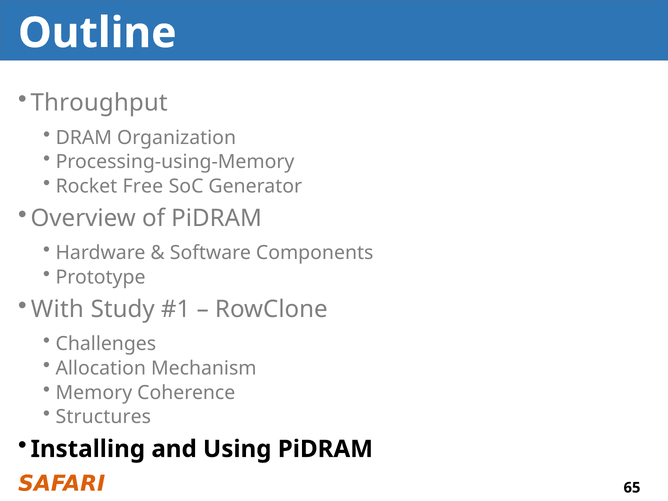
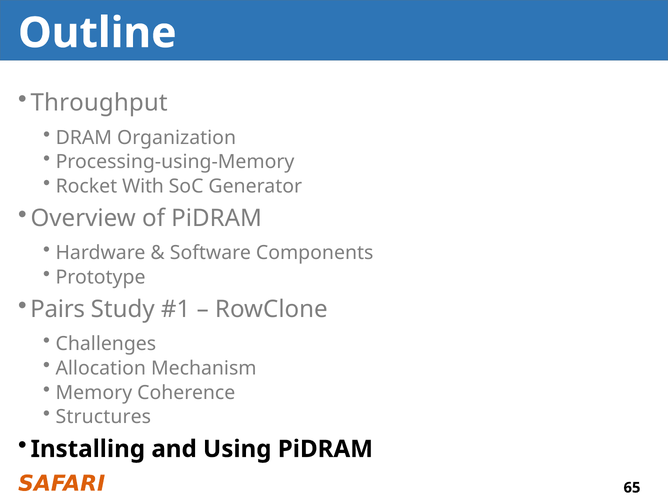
Free: Free -> With (143, 186)
With: With -> Pairs (58, 309)
